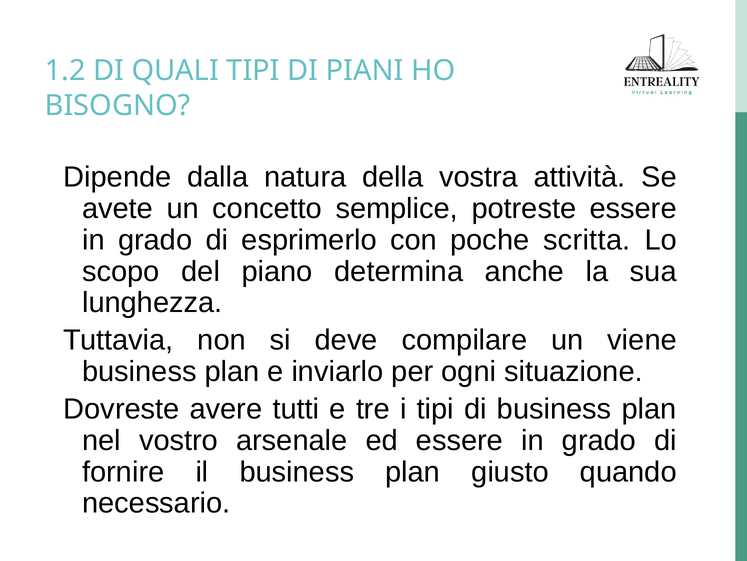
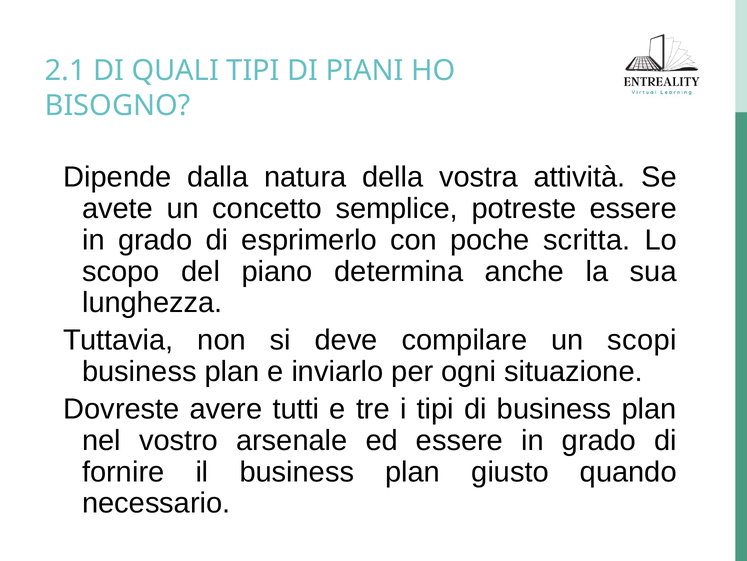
1.2: 1.2 -> 2.1 (65, 70)
viene: viene -> scopi (642, 340)
